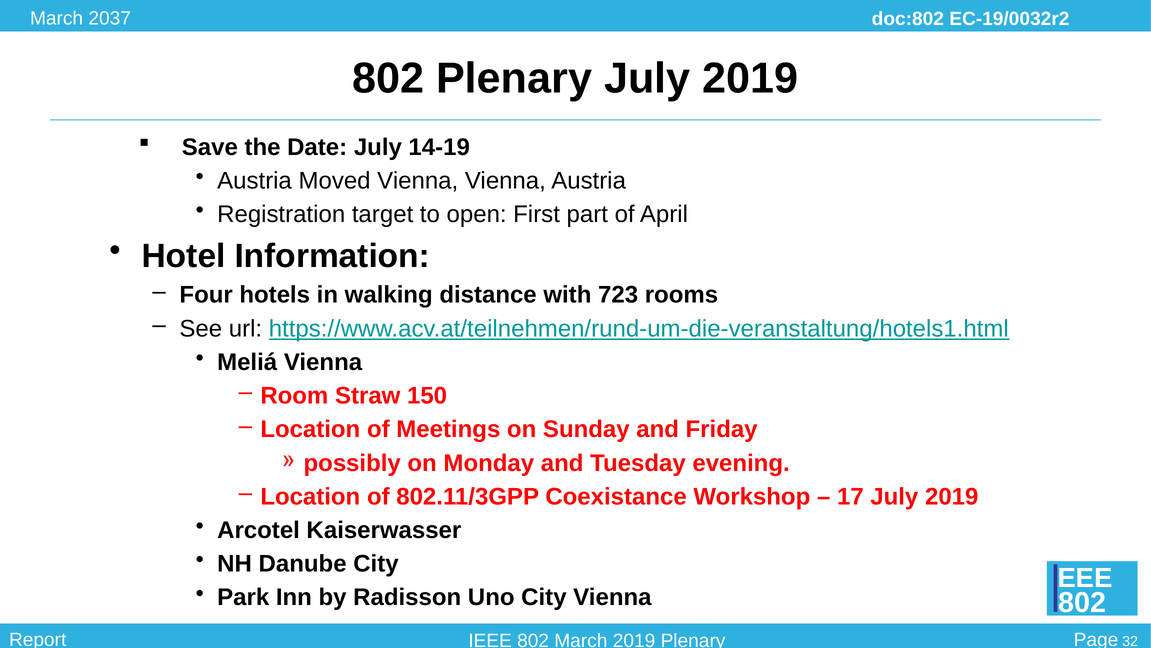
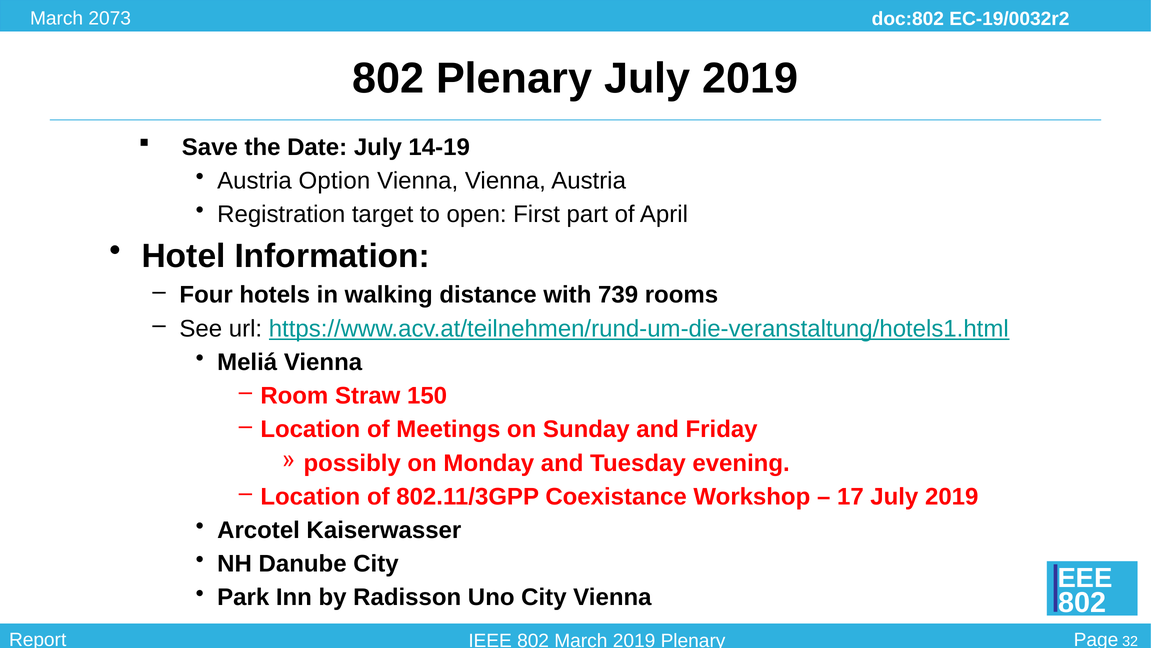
2037: 2037 -> 2073 (110, 18)
Moved: Moved -> Option (334, 181)
723: 723 -> 739 (618, 295)
